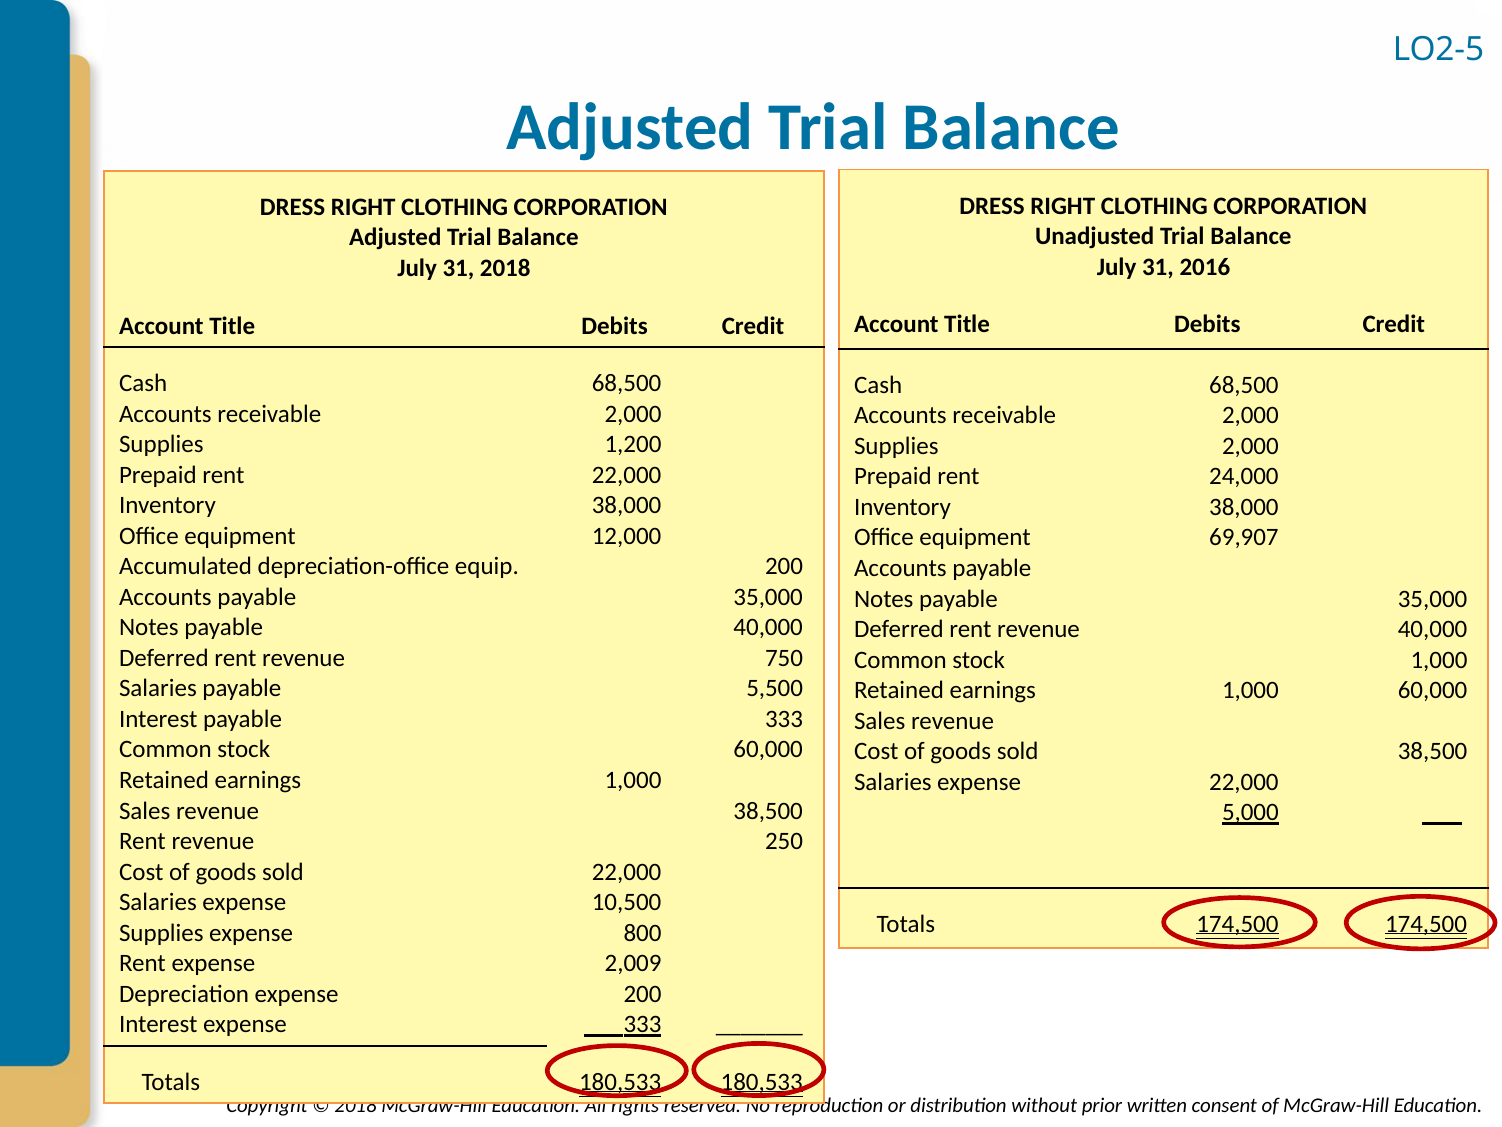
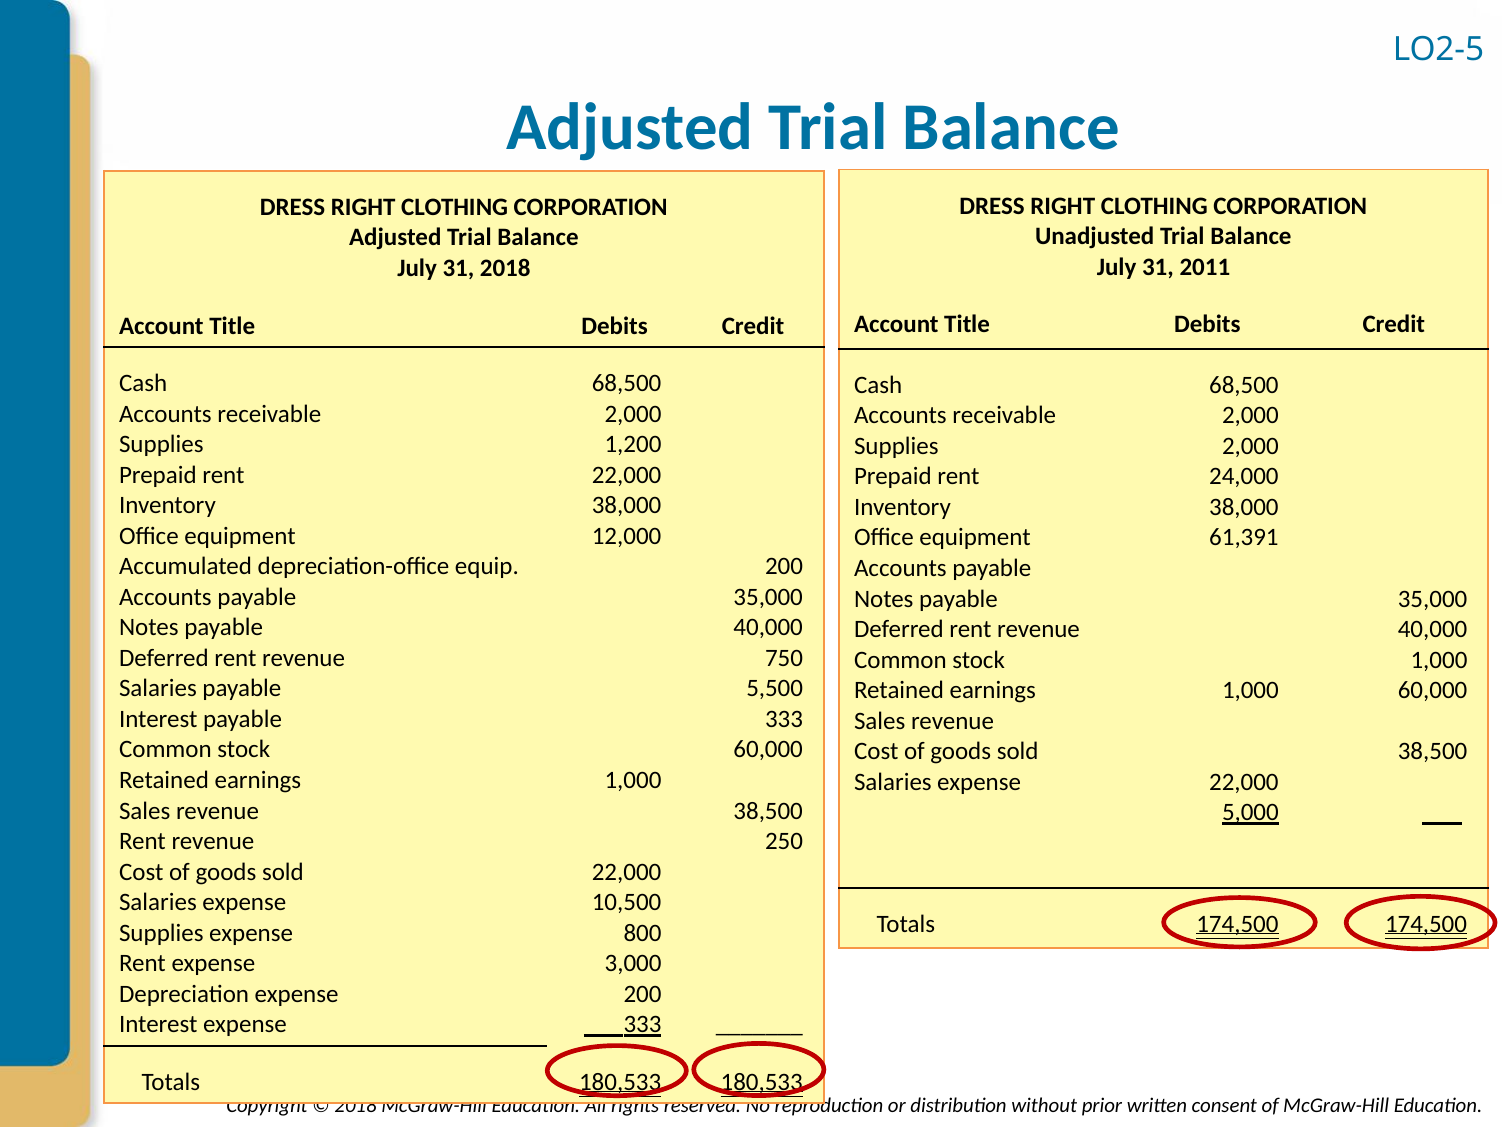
2016: 2016 -> 2011 (1205, 267)
69,907: 69,907 -> 61,391 (1244, 537)
2,009: 2,009 -> 3,000 (633, 963)
